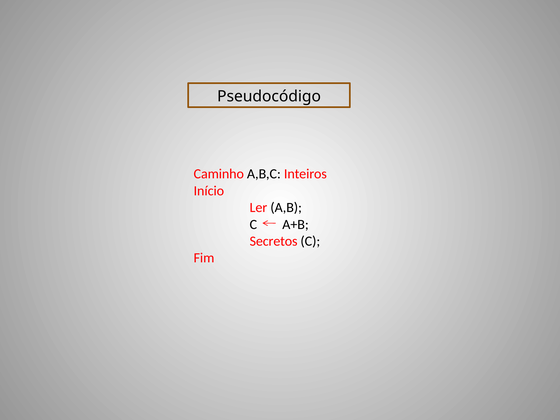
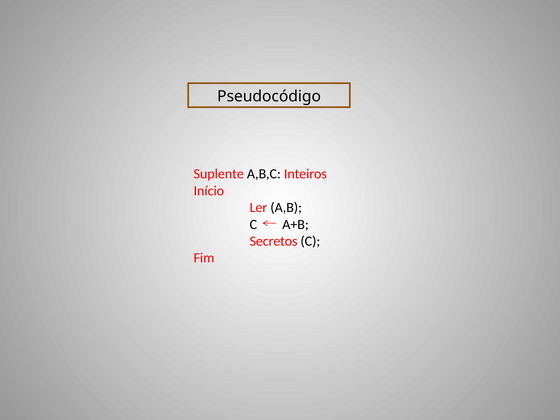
Caminho: Caminho -> Suplente (219, 174)
